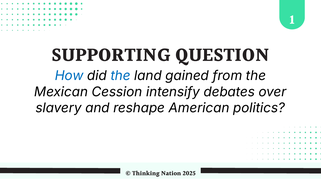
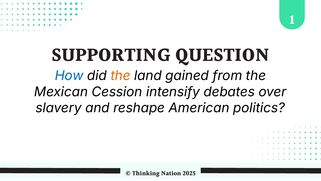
the colour: blue -> orange (120, 76)
